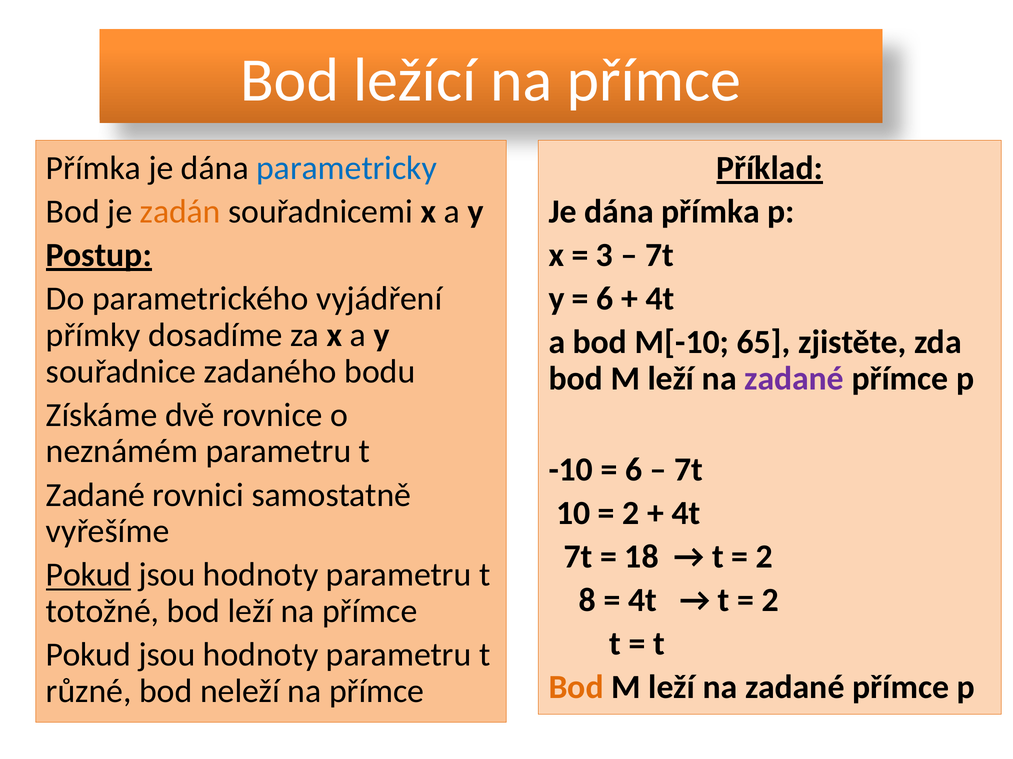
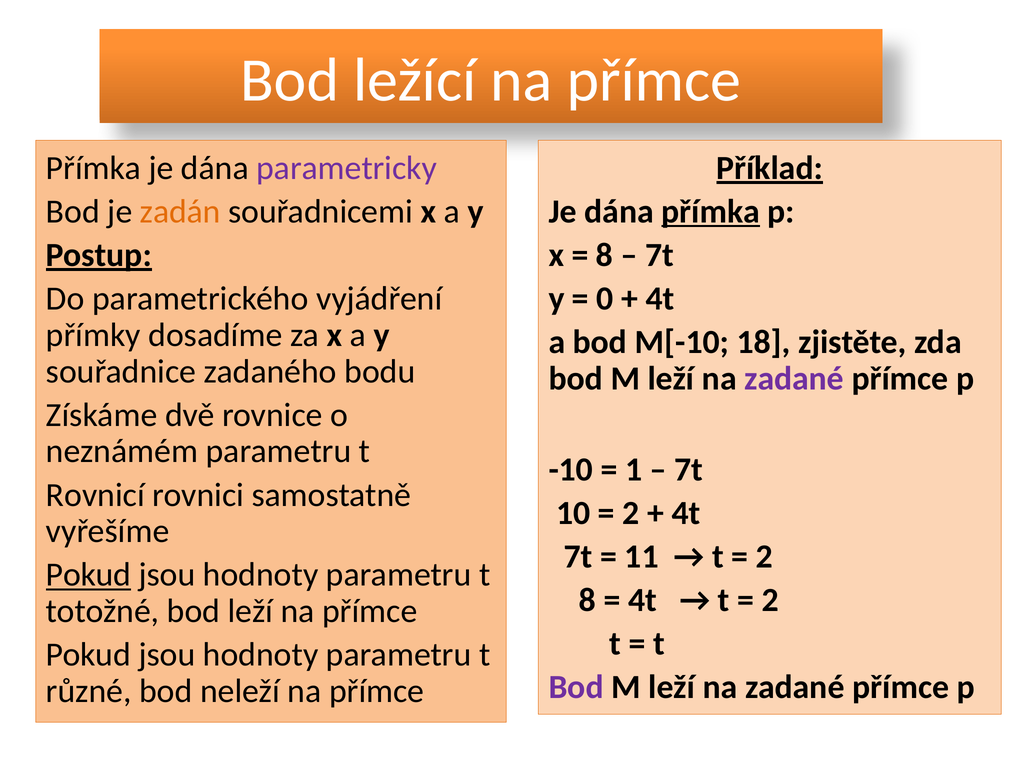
parametricky colour: blue -> purple (347, 168)
přímka underline: none -> present (711, 212)
3: 3 -> 8 (605, 255)
6: 6 -> 0 (605, 299)
65: 65 -> 18 (764, 342)
6: 6 -> 1 (634, 470)
Zadané: Zadané -> Rovnicí (95, 495)
18: 18 -> 11 (642, 557)
Bod colour: orange -> purple (576, 688)
